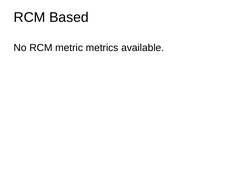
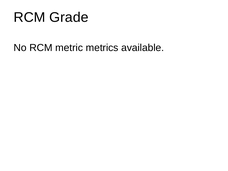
Based: Based -> Grade (69, 17)
